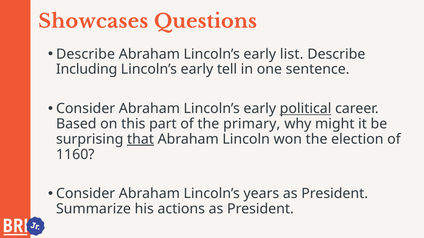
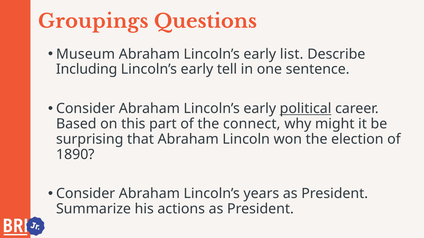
Showcases: Showcases -> Groupings (93, 21)
Describe: Describe -> Museum (85, 54)
primary: primary -> connect (252, 124)
that underline: present -> none (140, 139)
1160: 1160 -> 1890 (75, 155)
